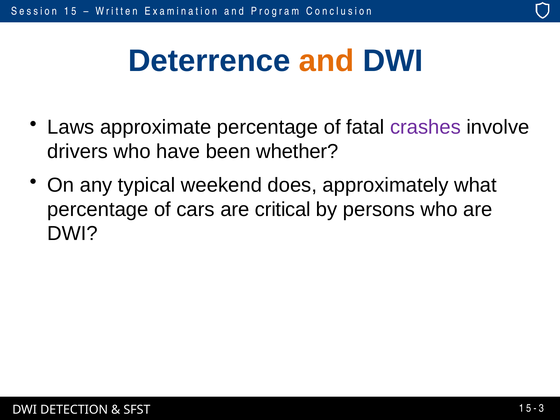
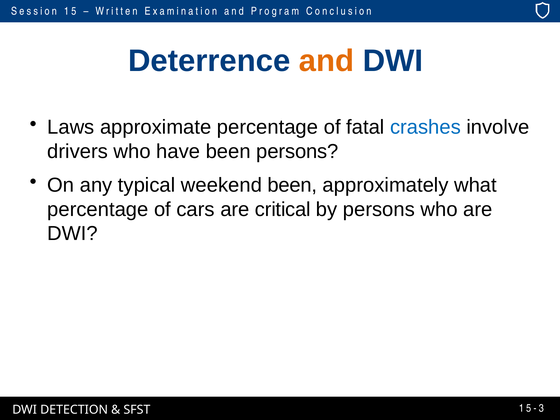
crashes colour: purple -> blue (425, 127)
been whether: whether -> persons (297, 152)
weekend does: does -> been (292, 185)
